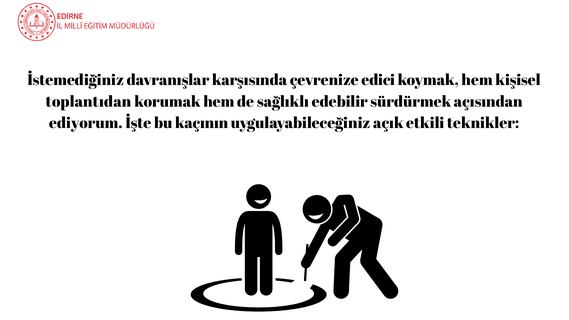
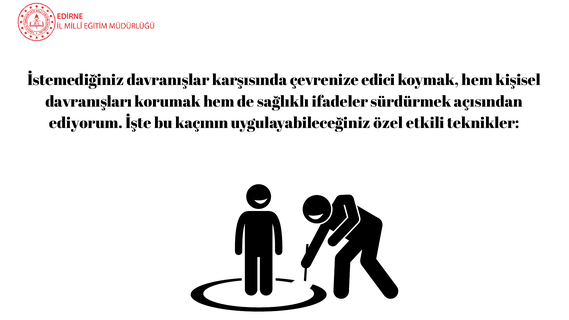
toplantıdan: toplantıdan -> davranışları (89, 102)
edebilir: edebilir -> ifadeler (340, 102)
açık: açık -> özel (388, 123)
